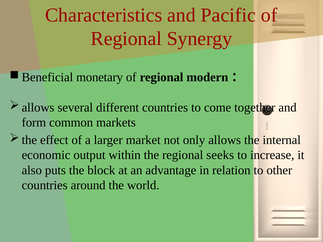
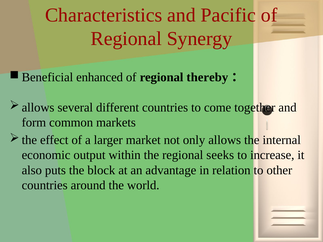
monetary: monetary -> enhanced (100, 77)
modern: modern -> thereby (207, 77)
